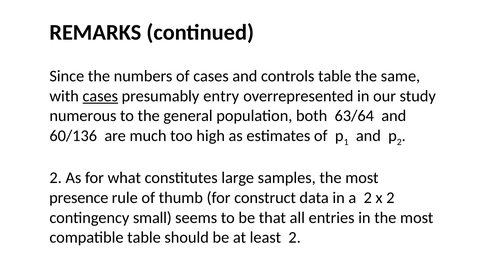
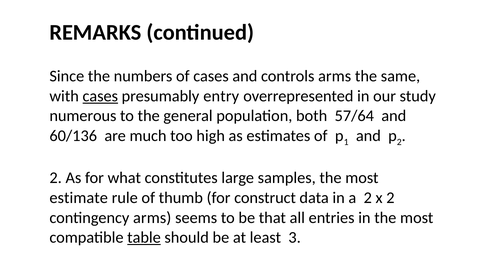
controls table: table -> arms (335, 76)
63/64: 63/64 -> 57/64 (354, 116)
presence: presence -> estimate (79, 198)
contingency small: small -> arms (152, 218)
table underline: none -> present (144, 238)
least 2: 2 -> 3 (295, 238)
